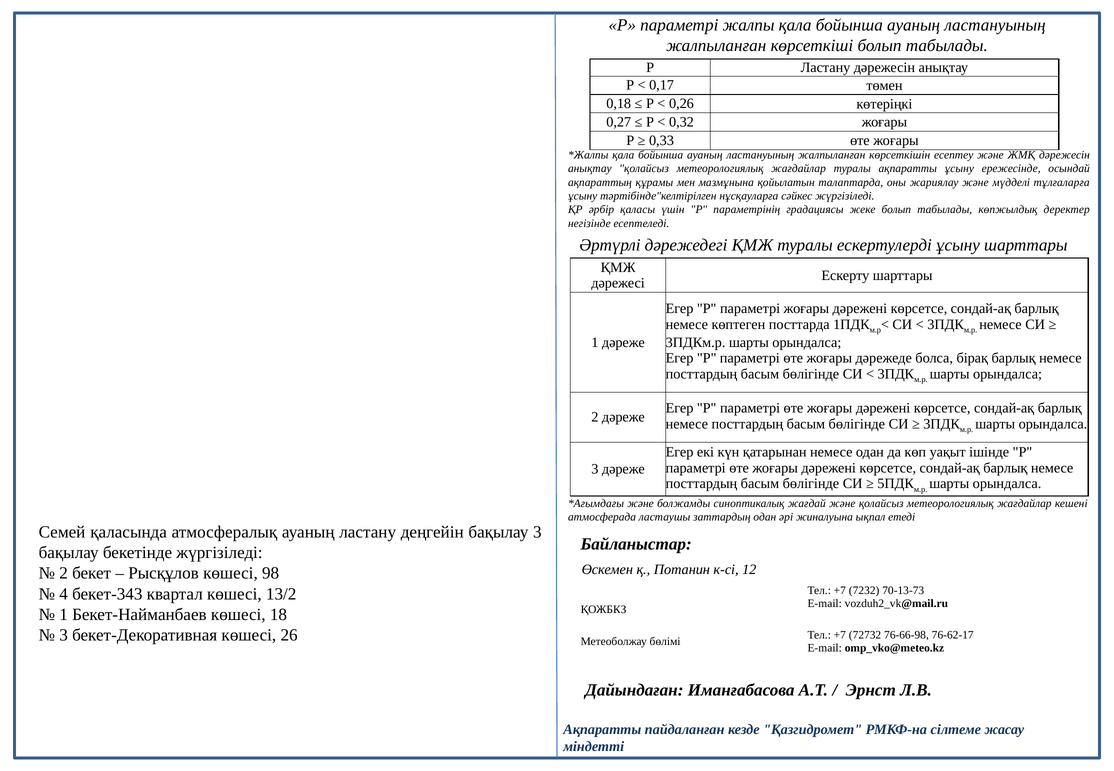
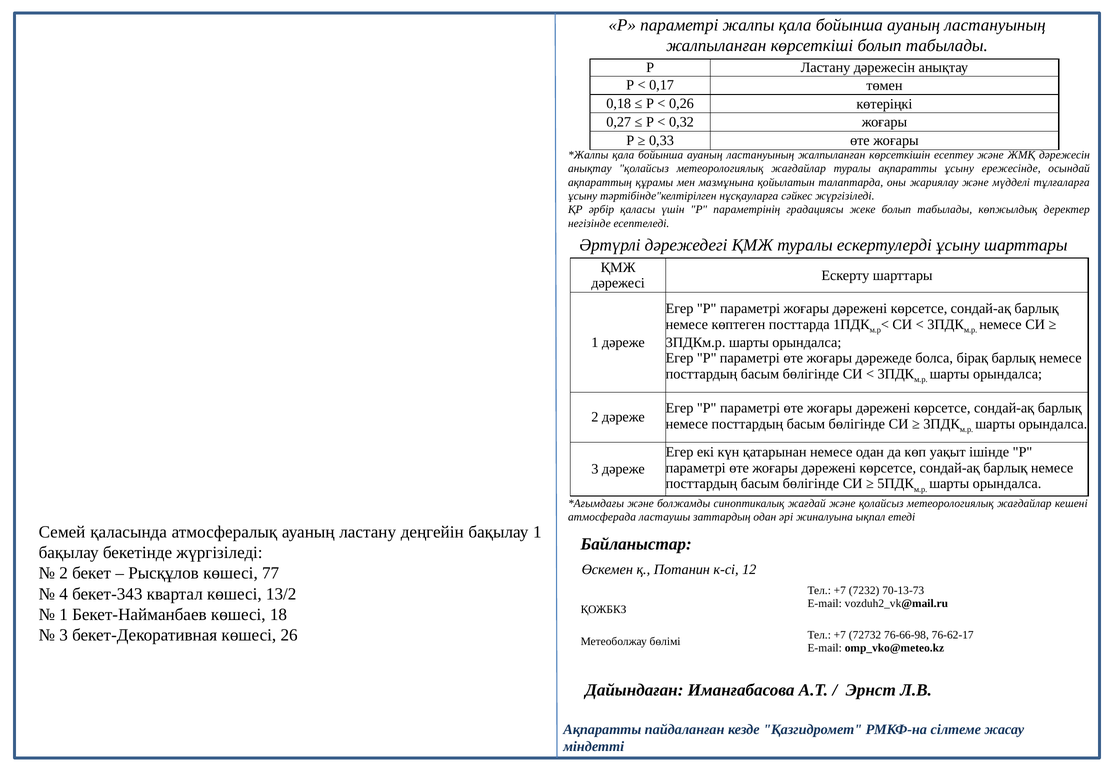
бақылау 3: 3 -> 1 (537, 532)
98: 98 -> 77 (271, 574)
